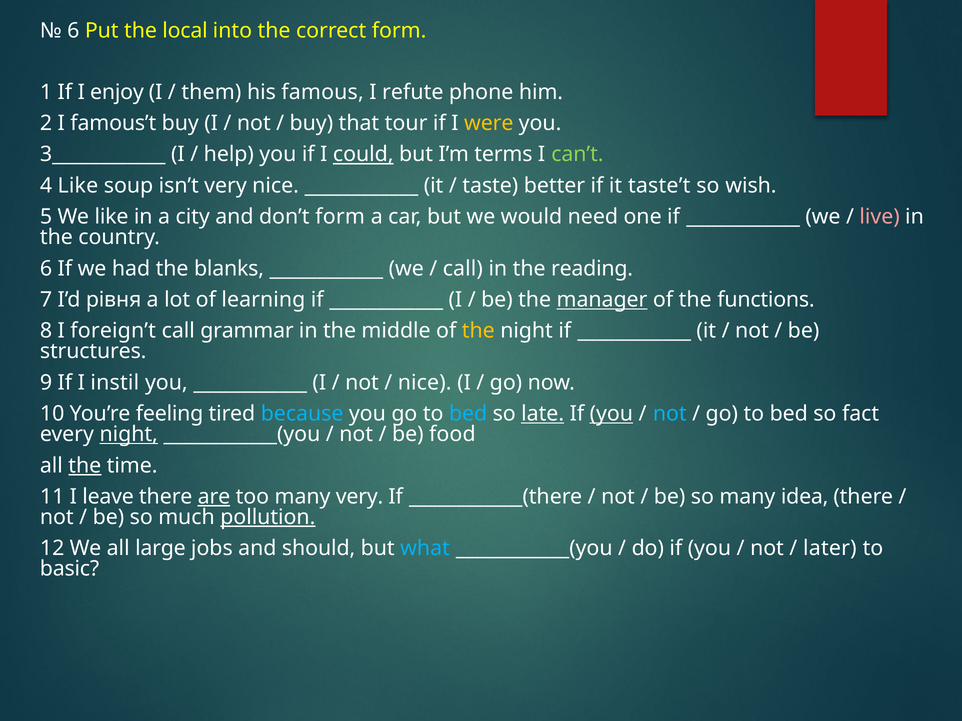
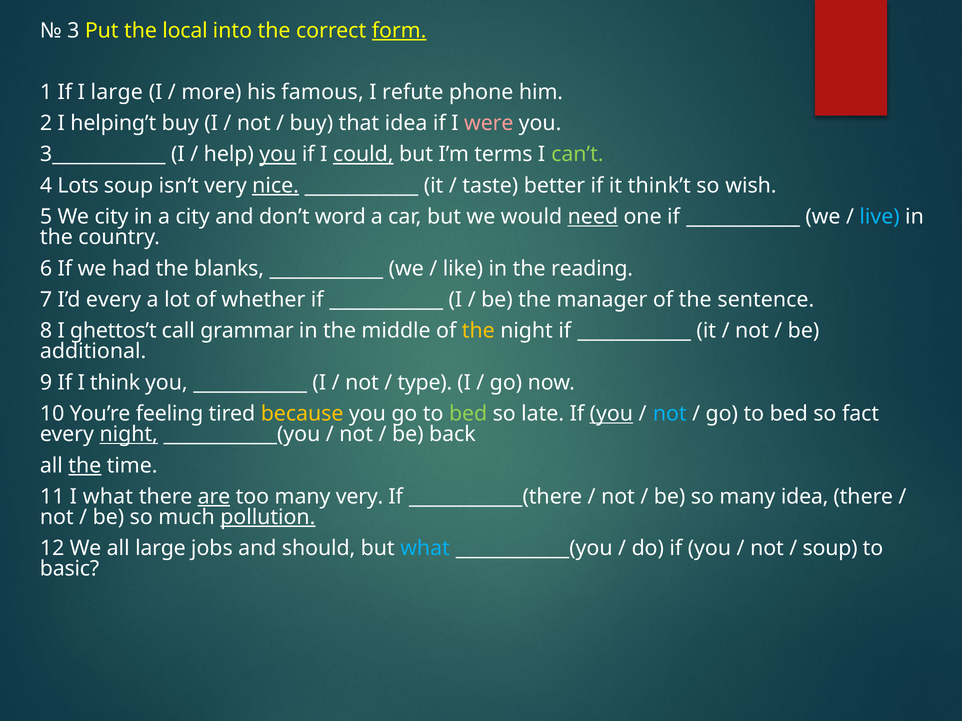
6: 6 -> 3 (73, 31)
form underline: none -> present (399, 31)
I enjoy: enjoy -> large (117, 92)
them: them -> more (211, 92)
famous’t: famous’t -> helping’t (113, 123)
that tour: tour -> idea (406, 123)
were colour: yellow -> pink (489, 123)
you underline: none -> present (278, 155)
4 Like: Like -> Lots (78, 186)
nice underline: none -> present (276, 186)
taste’t: taste’t -> think’t (659, 186)
We like: like -> city (112, 217)
don’t form: form -> word (340, 217)
need underline: none -> present (593, 217)
live colour: pink -> light blue (880, 217)
call: call -> like (463, 269)
I’d рівня: рівня -> every (113, 300)
learning: learning -> whether (263, 300)
manager underline: present -> none (602, 300)
functions: functions -> sentence (766, 300)
foreign’t: foreign’t -> ghettos’t (113, 331)
structures: structures -> additional (93, 352)
instil: instil -> think (115, 383)
nice: nice -> type (425, 383)
because colour: light blue -> yellow (302, 414)
bed colour: light blue -> light green (468, 414)
late underline: present -> none (543, 414)
food: food -> back (452, 435)
I leave: leave -> what (108, 497)
later: later -> soup (830, 549)
